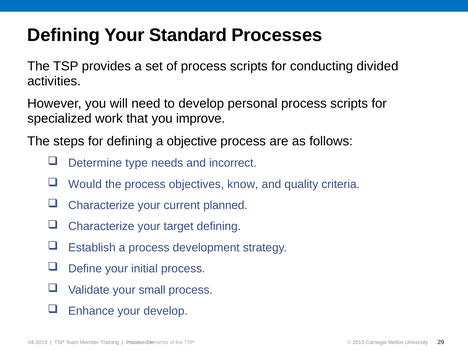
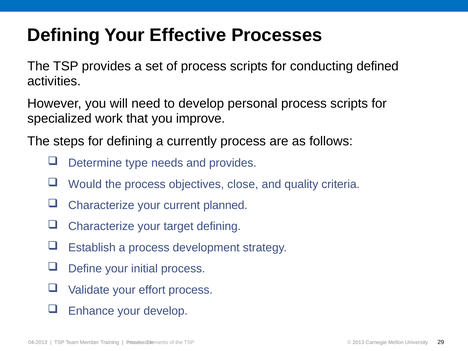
Standard: Standard -> Effective (188, 35)
divided: divided -> defined (378, 66)
objective: objective -> currently (192, 141)
and incorrect: incorrect -> provides (233, 163)
know: know -> close (243, 184)
small: small -> effort (152, 290)
